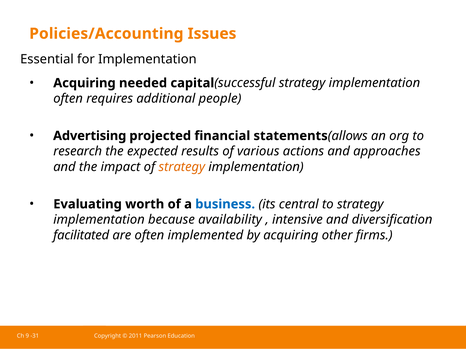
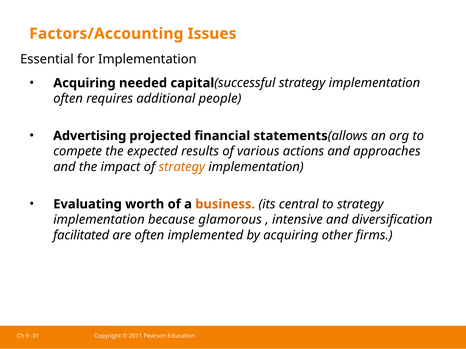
Policies/Accounting: Policies/Accounting -> Factors/Accounting (106, 34)
research: research -> compete (78, 152)
business colour: blue -> orange (225, 204)
availability: availability -> glamorous (230, 220)
